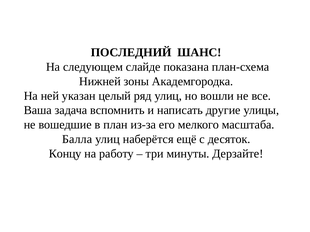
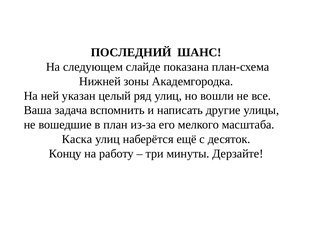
Балла: Балла -> Каска (77, 139)
